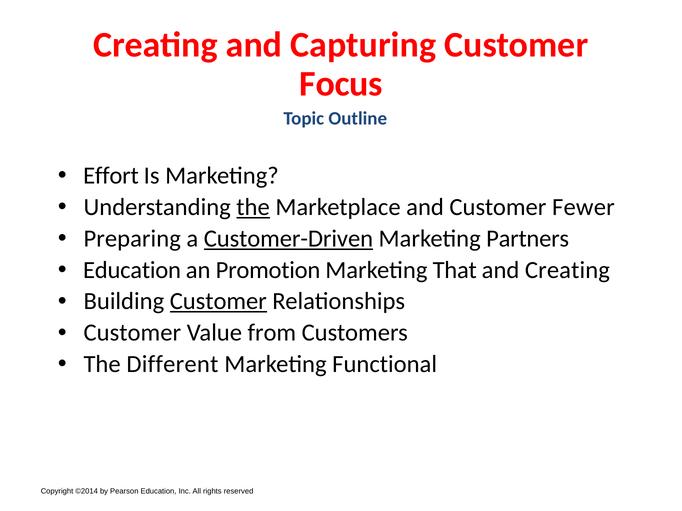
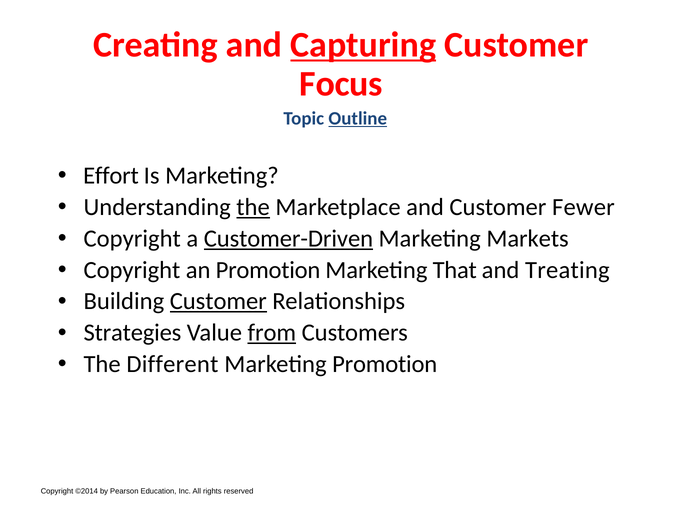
Capturing underline: none -> present (363, 45)
Outline underline: none -> present (358, 118)
Preparing: Preparing -> Copyright (132, 239)
Partners: Partners -> Markets (528, 239)
Education: Education -> Copyright (132, 270)
and Creating: Creating -> Treating (567, 270)
Customer: Customer -> Strategies (132, 333)
from underline: none -> present (272, 333)
Marketing Functional: Functional -> Promotion (385, 365)
